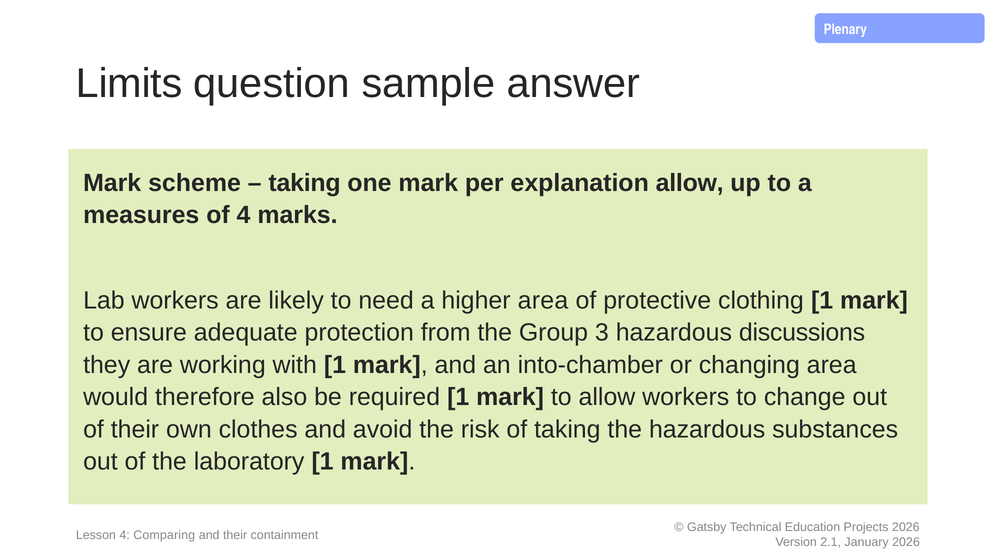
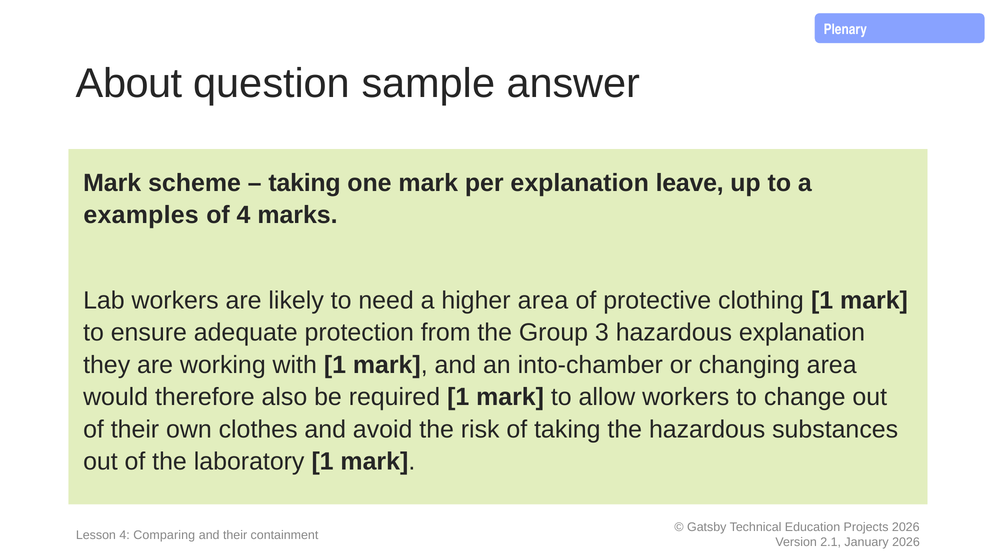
Limits: Limits -> About (129, 84)
explanation allow: allow -> leave (690, 183)
measures: measures -> examples (141, 215)
hazardous discussions: discussions -> explanation (802, 333)
